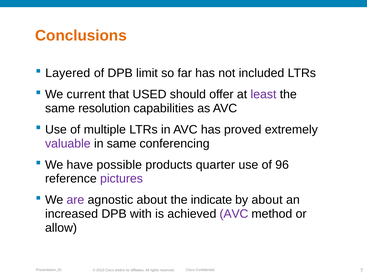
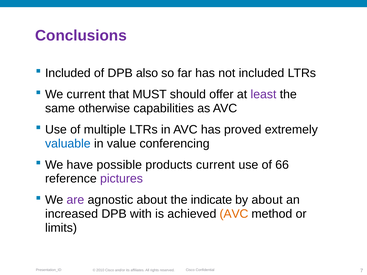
Conclusions colour: orange -> purple (81, 36)
Layered: Layered -> Included (68, 73)
limit: limit -> also (147, 73)
USED: USED -> MUST (150, 94)
resolution: resolution -> otherwise (104, 108)
valuable colour: purple -> blue (68, 144)
in same: same -> value (122, 144)
products quarter: quarter -> current (215, 165)
96: 96 -> 66 (282, 165)
AVC colour: purple -> orange (234, 214)
allow: allow -> limits (61, 228)
